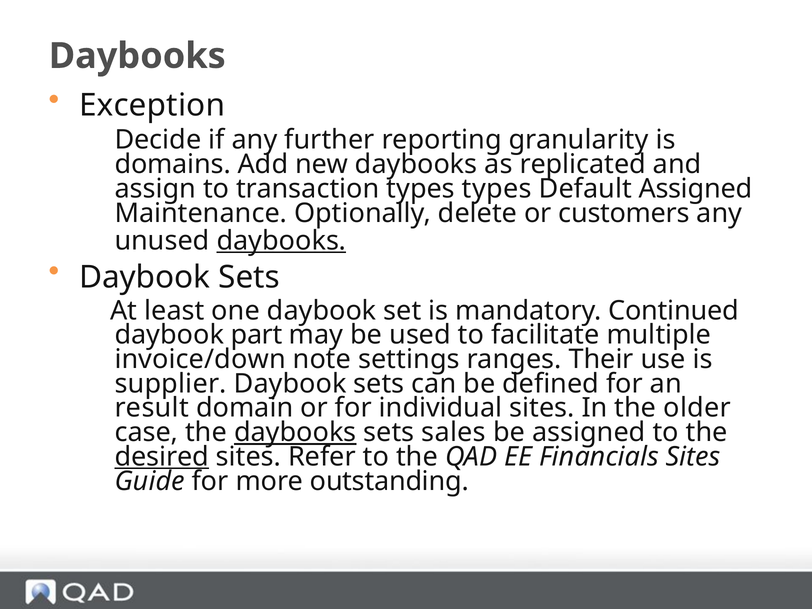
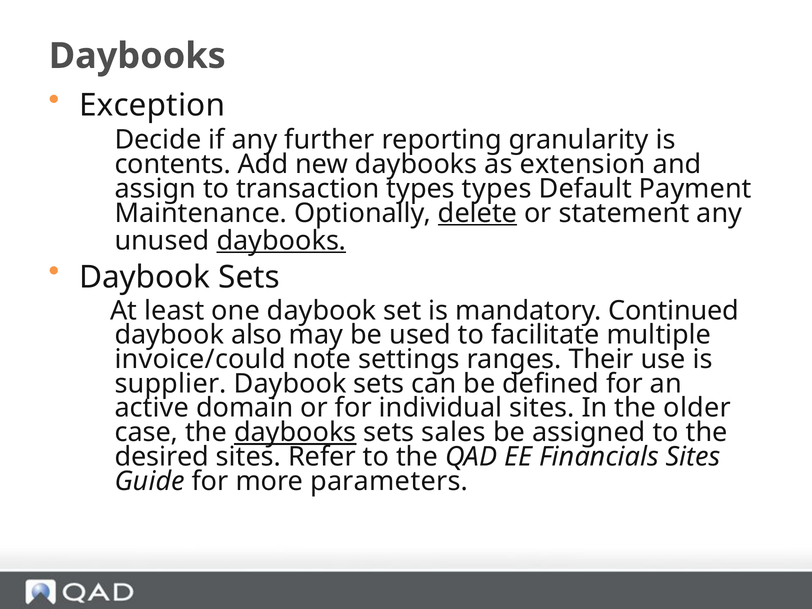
domains: domains -> contents (173, 164)
replicated: replicated -> extension (583, 164)
Default Assigned: Assigned -> Payment (695, 189)
delete underline: none -> present (477, 213)
customers: customers -> statement (624, 213)
part: part -> also (257, 335)
invoice/down: invoice/down -> invoice/could (200, 359)
result: result -> active (152, 408)
desired underline: present -> none (162, 457)
outstanding: outstanding -> parameters (389, 481)
